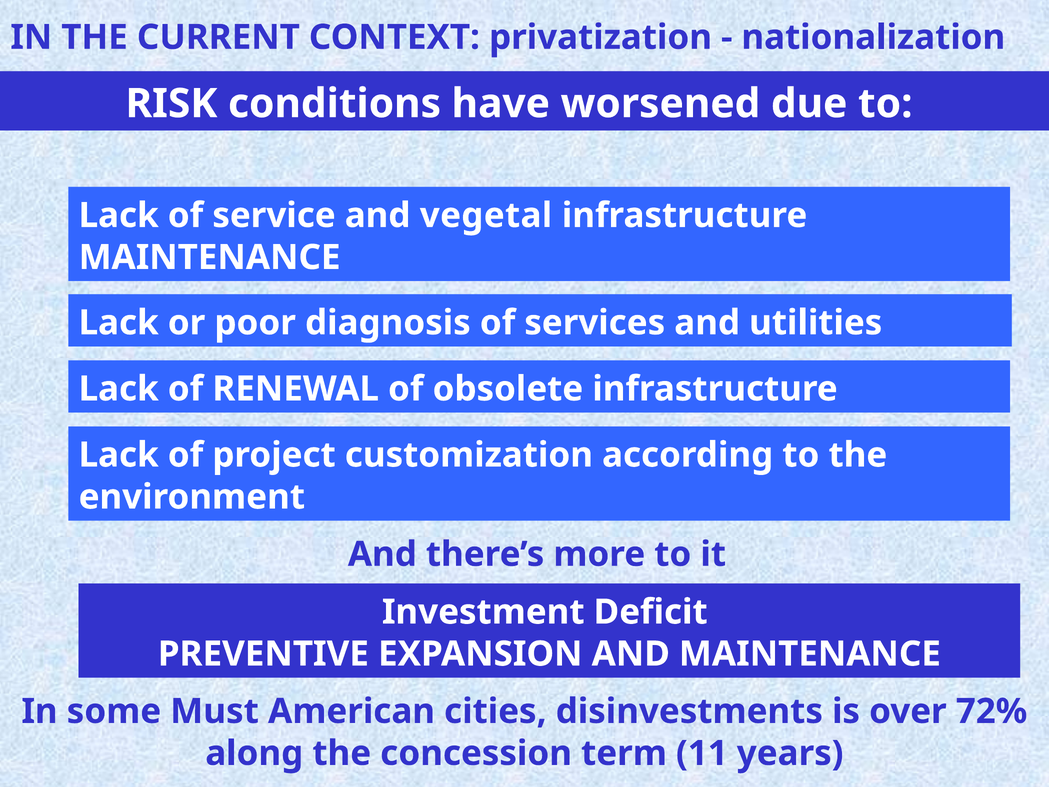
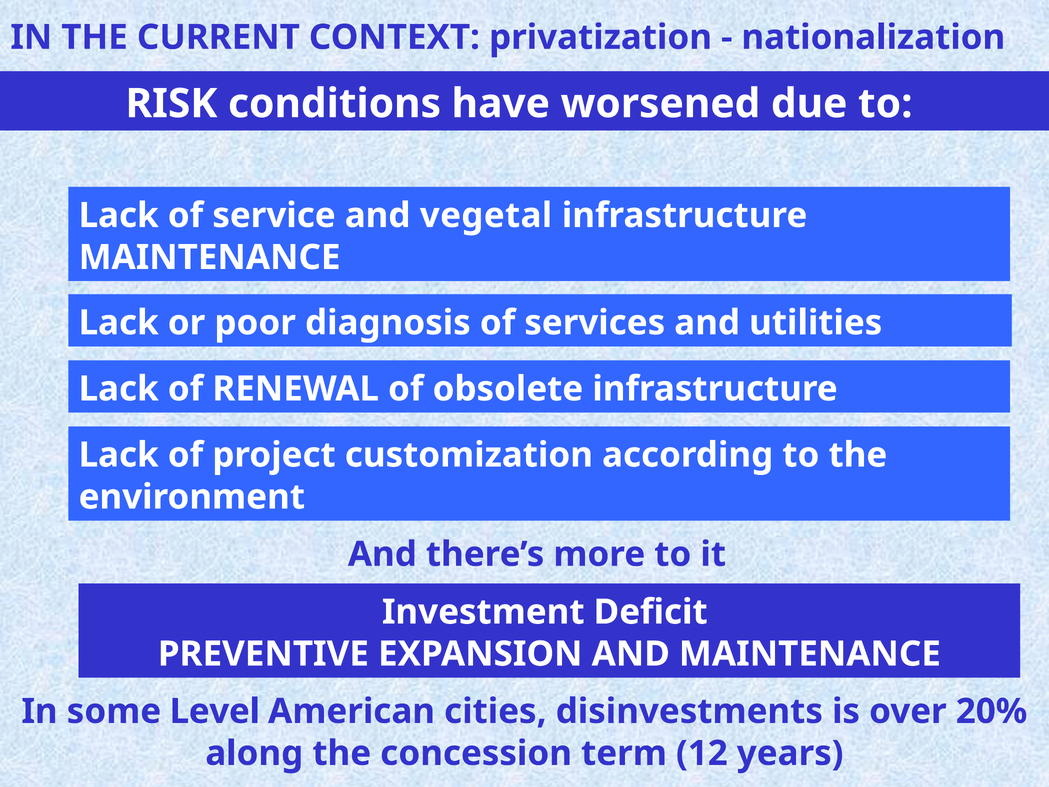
Must: Must -> Level (215, 711)
72%: 72% -> 20% (992, 711)
11: 11 -> 12 (702, 753)
